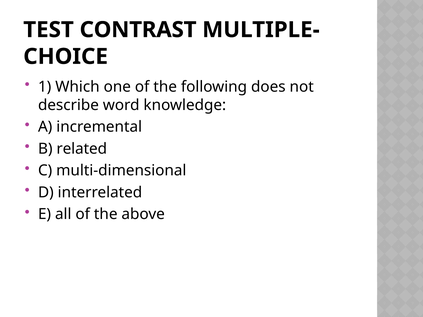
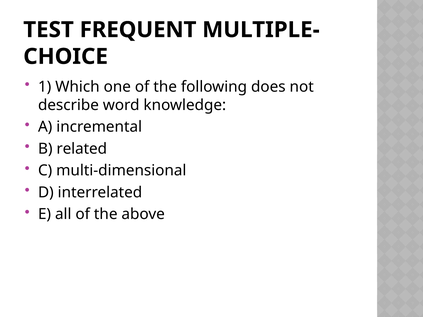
CONTRAST: CONTRAST -> FREQUENT (138, 30)
